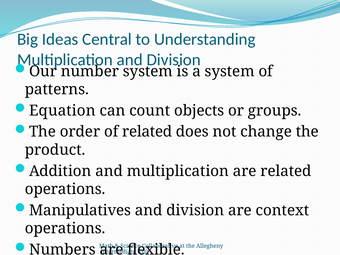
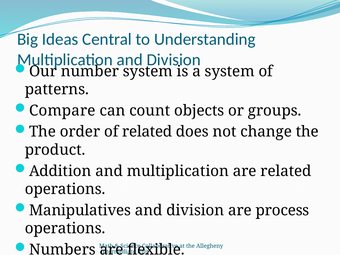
Equation: Equation -> Compare (62, 111)
context: context -> process (283, 210)
